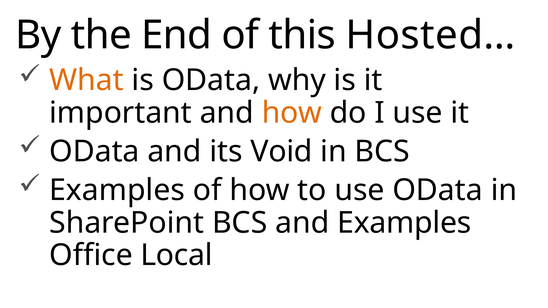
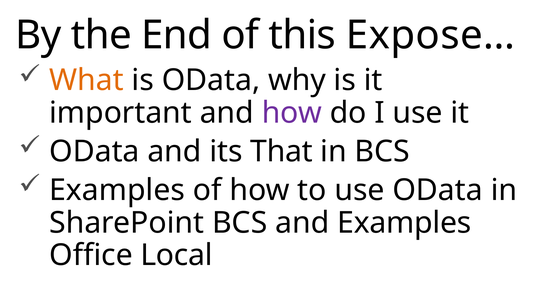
Hosted…: Hosted… -> Expose… (430, 35)
how colour: orange -> purple (292, 113)
Void: Void -> That (282, 152)
